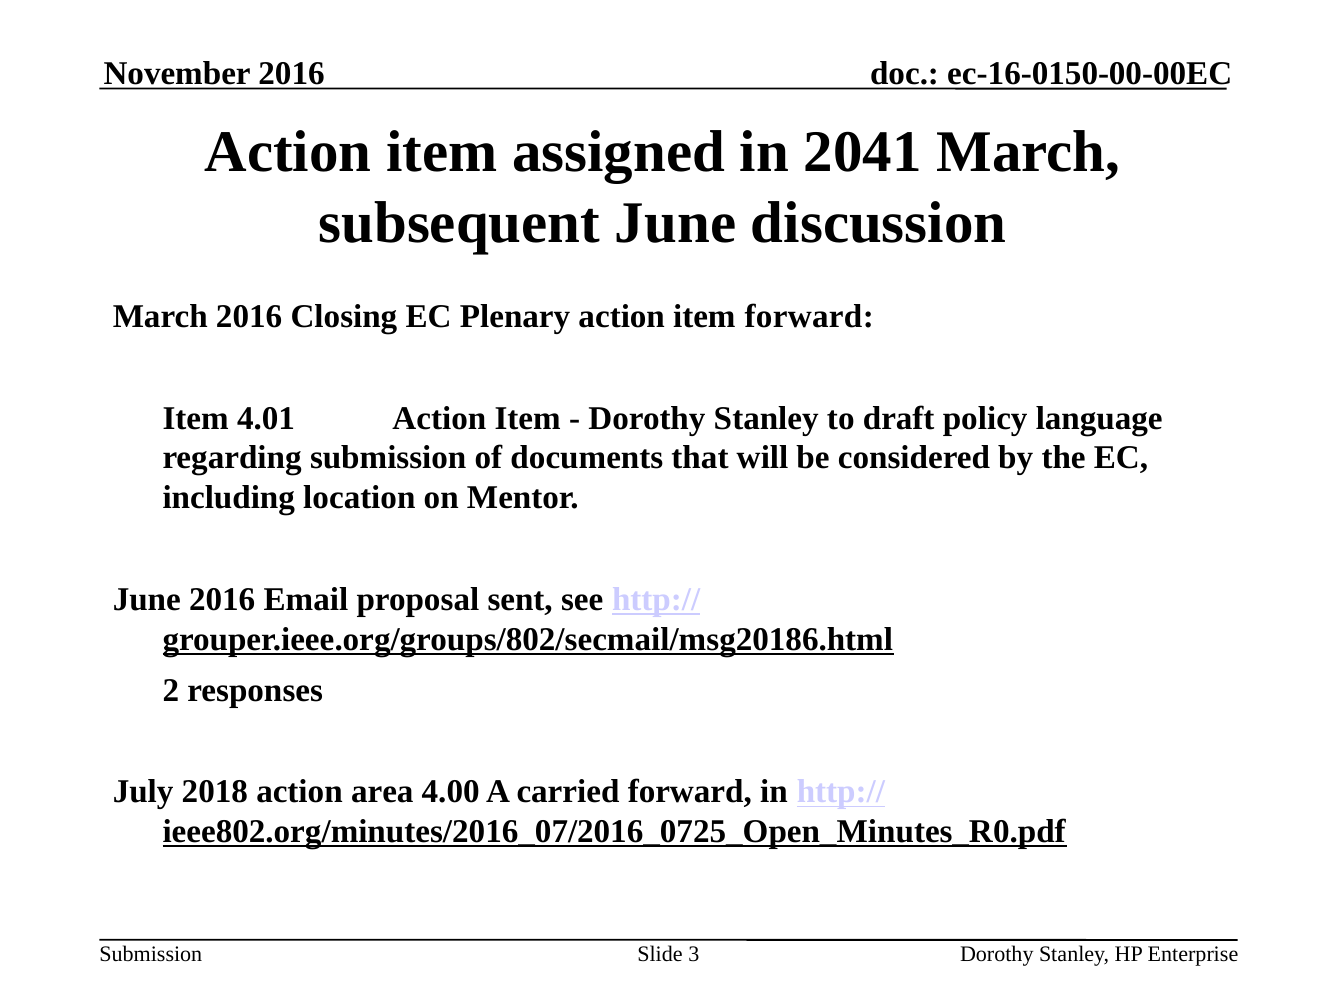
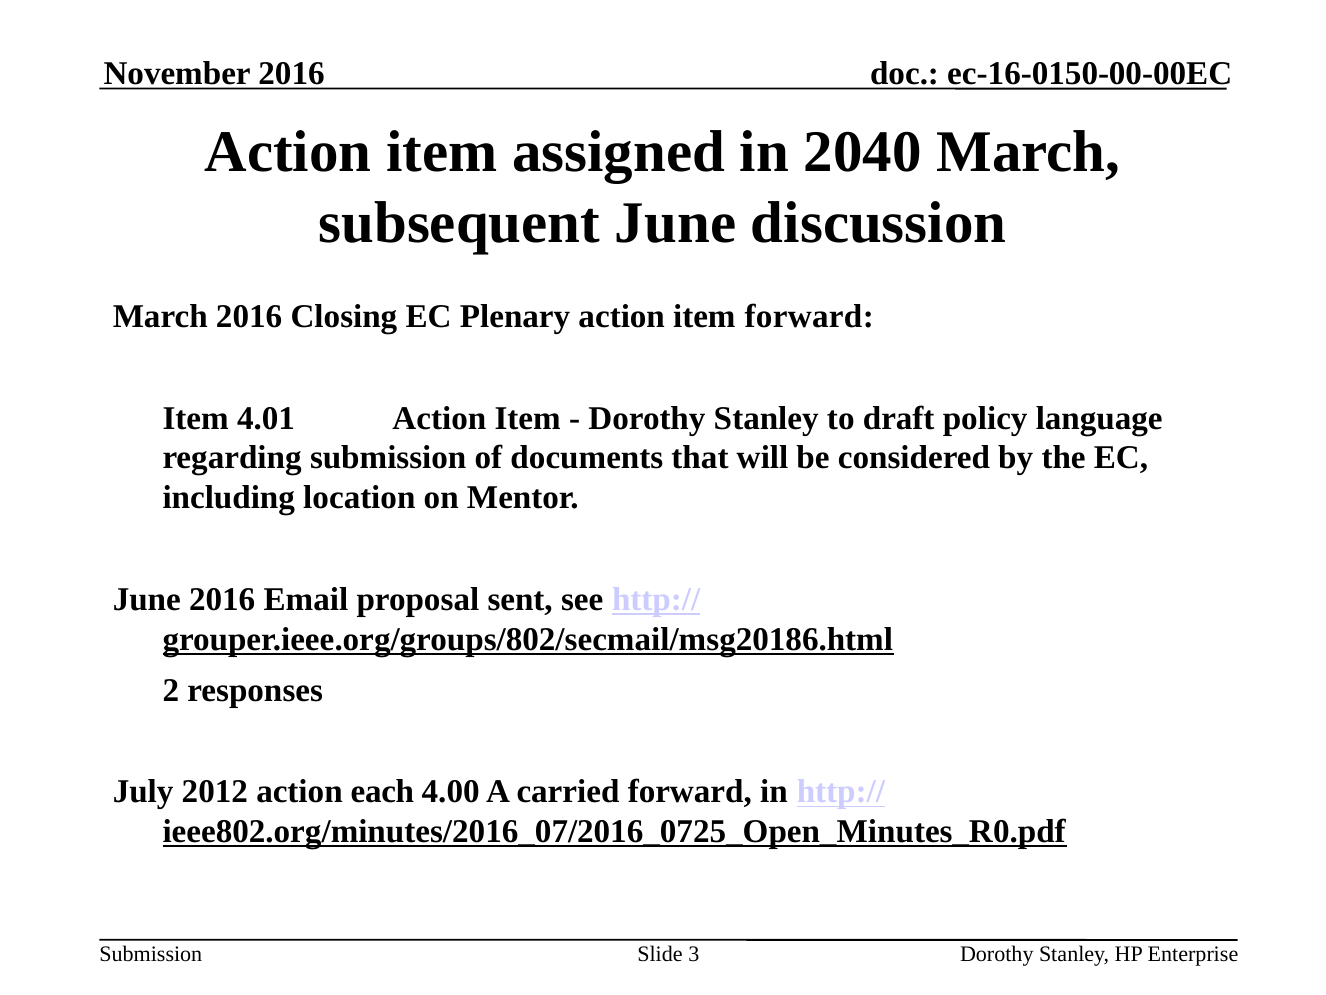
2041: 2041 -> 2040 (863, 152)
2018: 2018 -> 2012 (215, 791)
area: area -> each (382, 791)
